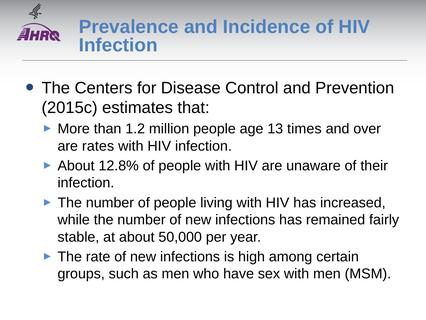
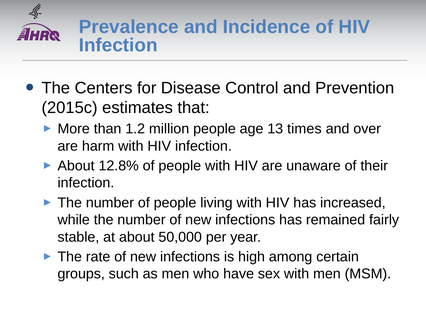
rates: rates -> harm (98, 146)
